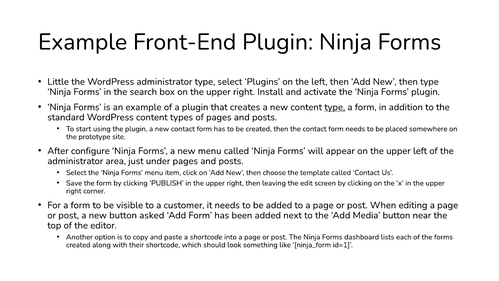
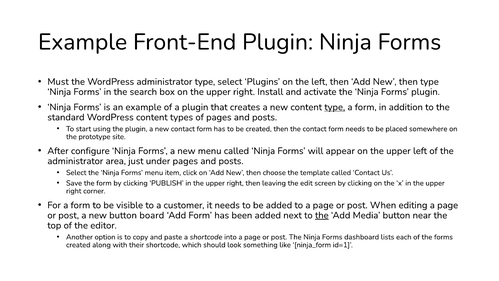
Little: Little -> Must (58, 82)
asked: asked -> board (152, 215)
the underline: none -> present (322, 215)
